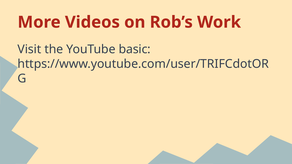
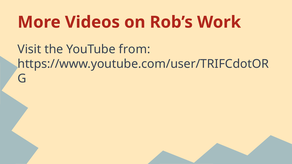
basic: basic -> from (135, 49)
